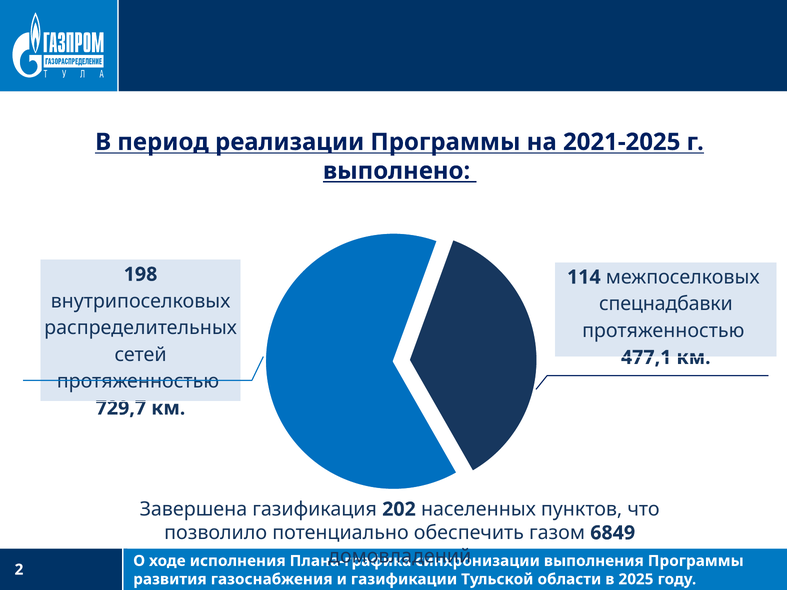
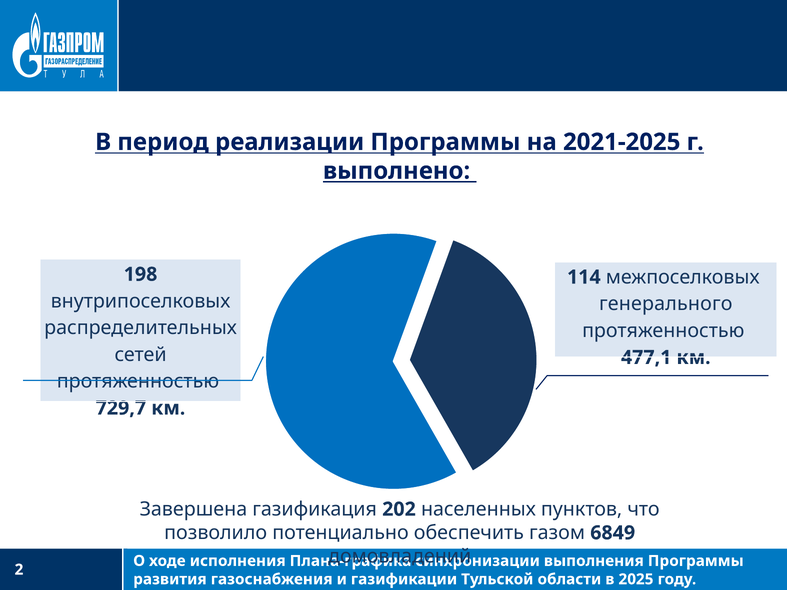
спецнадбавки: спецнадбавки -> генерального (666, 304)
